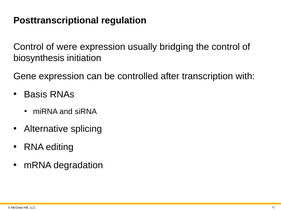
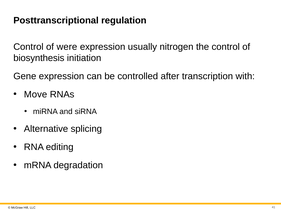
bridging: bridging -> nitrogen (177, 47)
Basis: Basis -> Move (36, 95)
